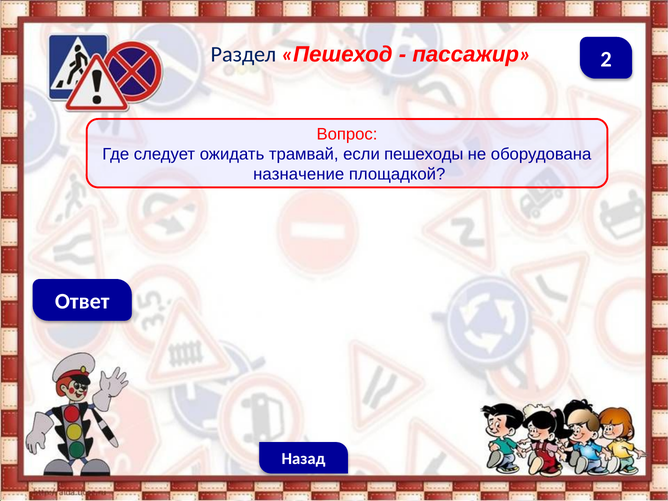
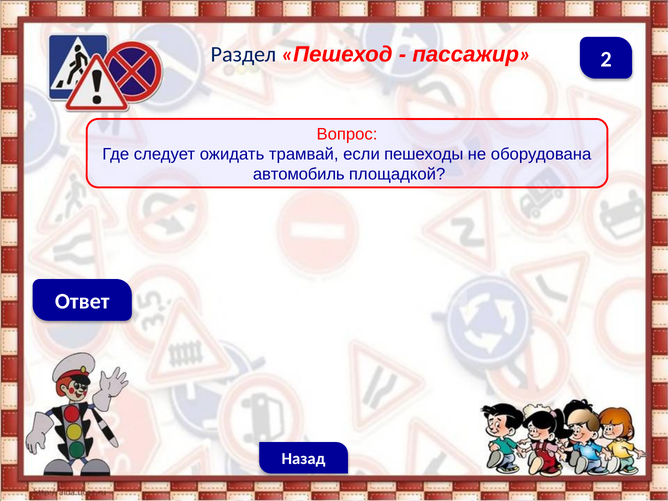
назначение: назначение -> автомобиль (299, 174)
